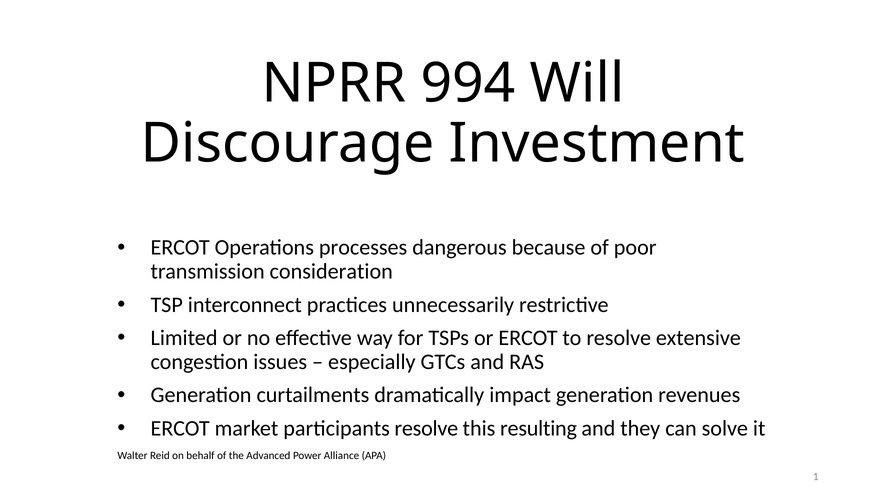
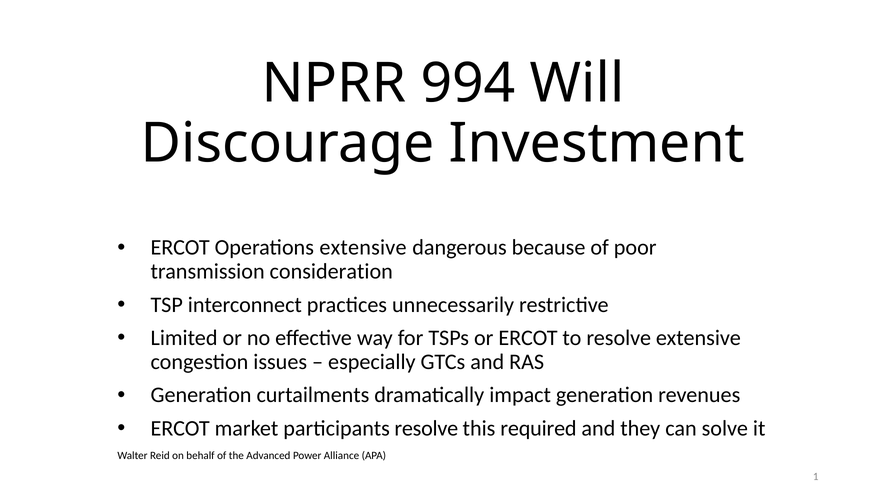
Operations processes: processes -> extensive (363, 247)
resulting: resulting -> required (538, 428)
